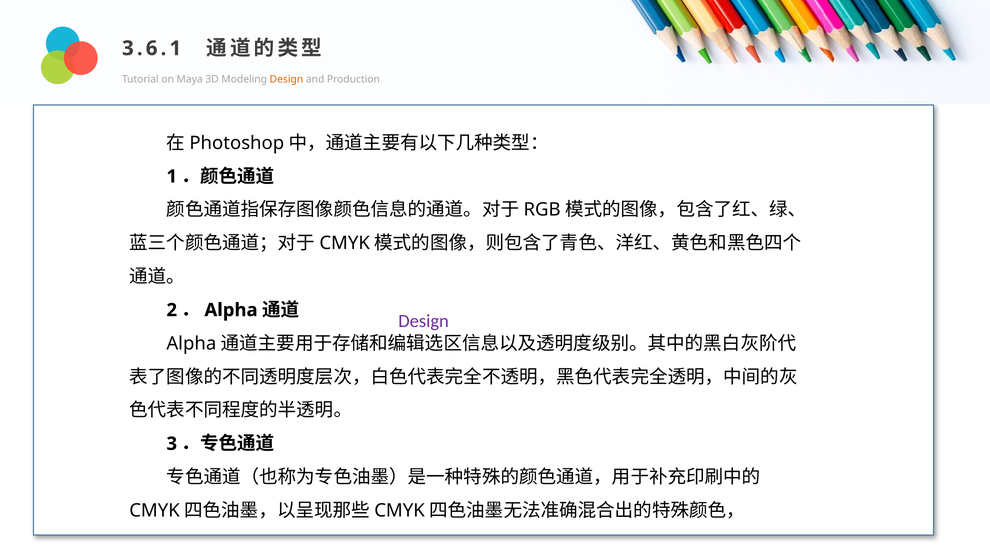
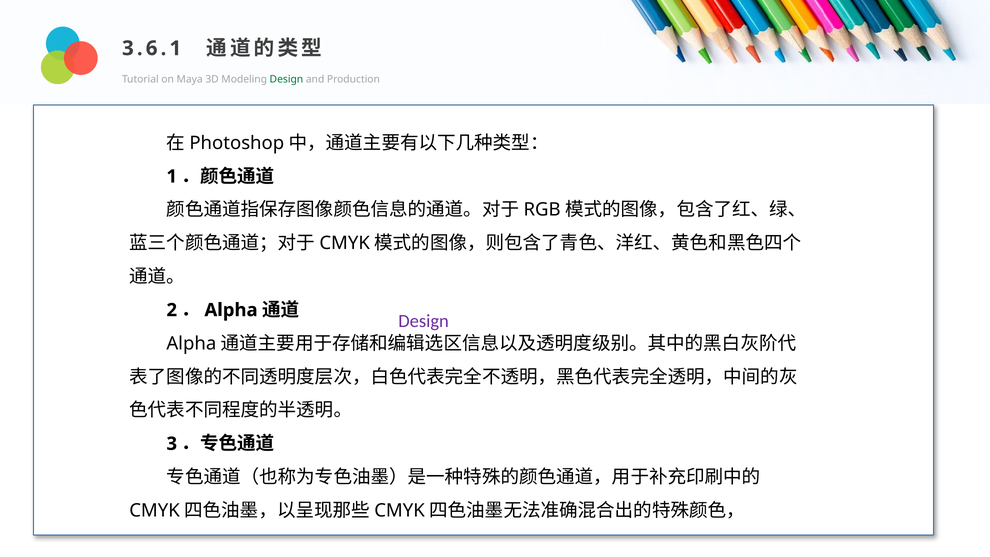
Design colour: orange -> green (286, 79)
